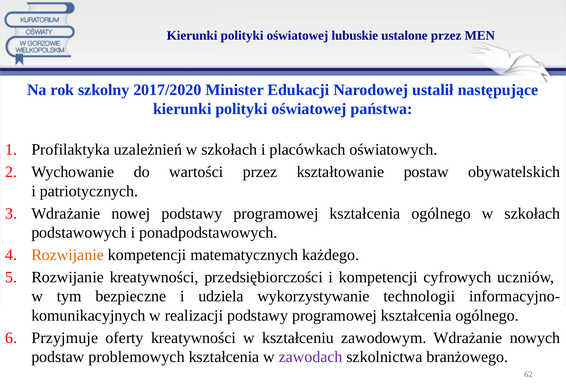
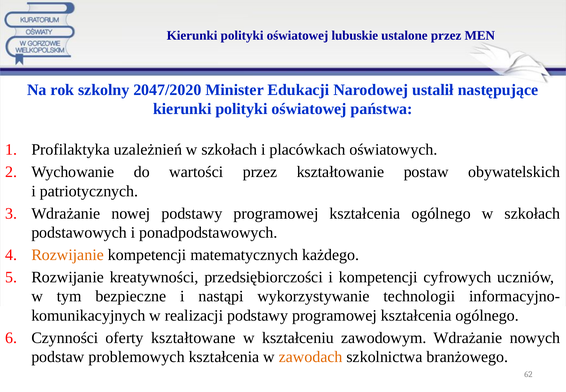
2017/2020: 2017/2020 -> 2047/2020 (167, 90)
udziela: udziela -> nastąpi (221, 296)
Przyjmuje: Przyjmuje -> Czynności (65, 338)
oferty kreatywności: kreatywności -> kształtowane (193, 338)
zawodach colour: purple -> orange (311, 357)
